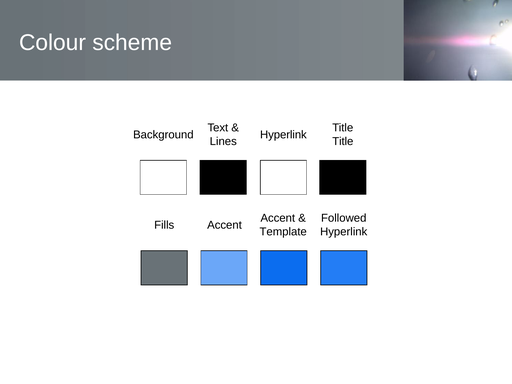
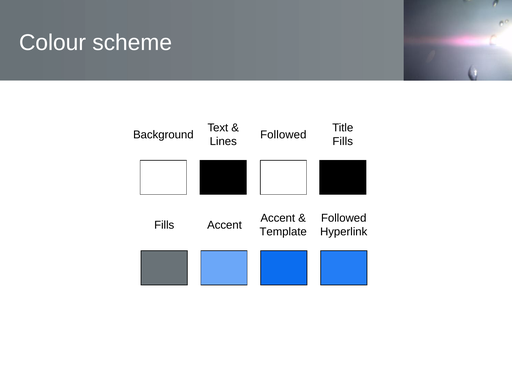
Hyperlink: Hyperlink -> Followed (283, 135)
Title: Title -> Fills (343, 141)
